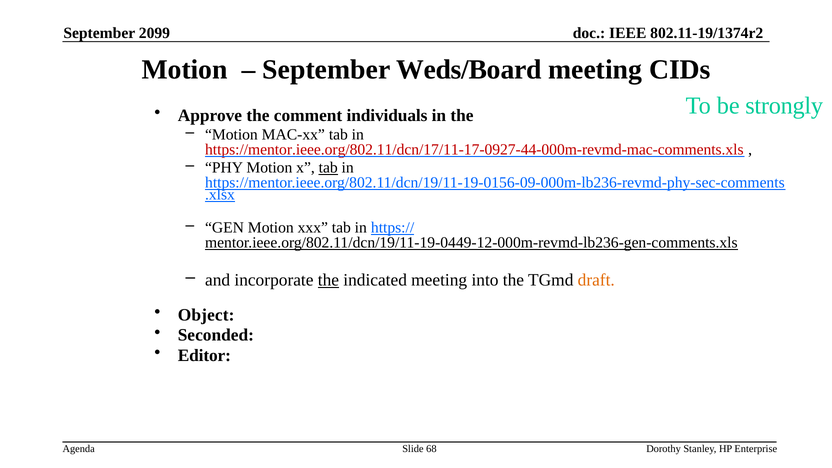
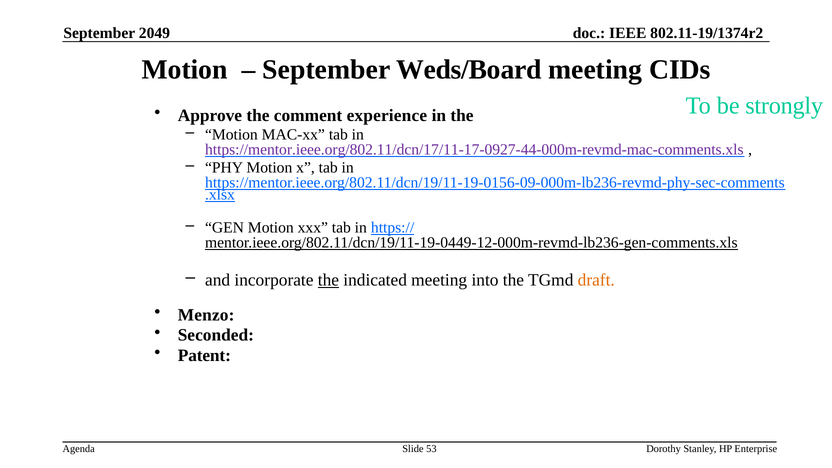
2099: 2099 -> 2049 (154, 33)
individuals: individuals -> experience (387, 116)
https://mentor.ieee.org/802.11/dcn/17/11-17-0927-44-000m-revmd-mac-comments.xls colour: red -> purple (474, 150)
tab underline: present -> none (328, 168)
Object: Object -> Menzo (206, 315)
Editor: Editor -> Patent (204, 355)
68: 68 -> 53 (431, 449)
